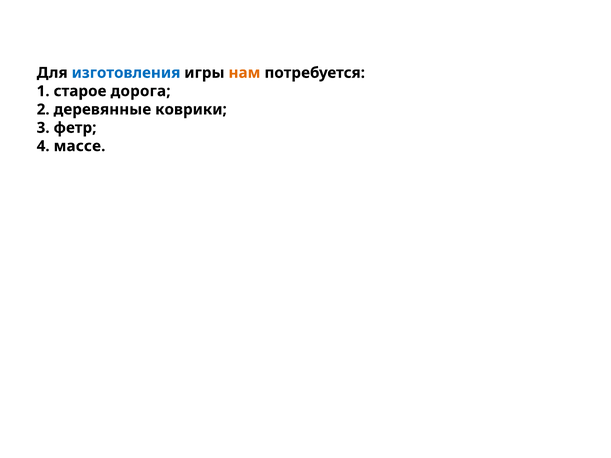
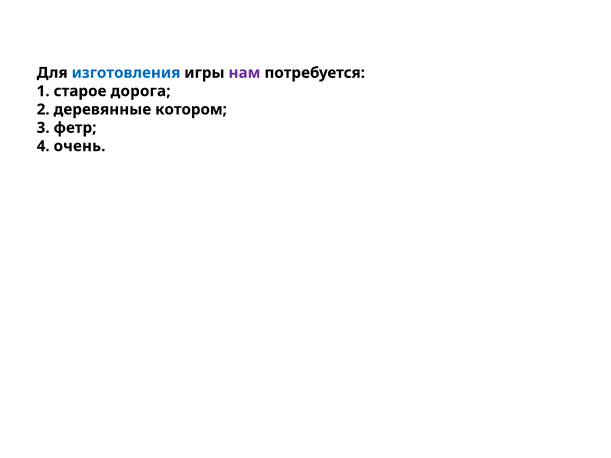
нам colour: orange -> purple (244, 73)
коврики: коврики -> котором (191, 110)
массе: массе -> очень (80, 146)
